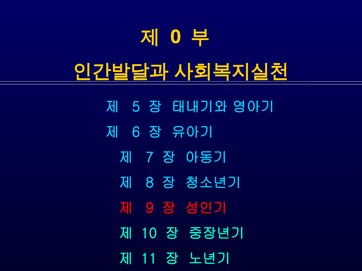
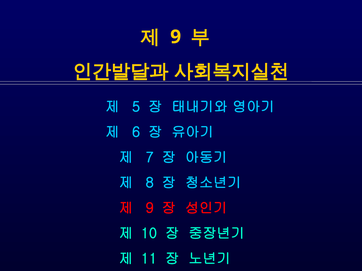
0: 0 -> 9 (176, 37)
